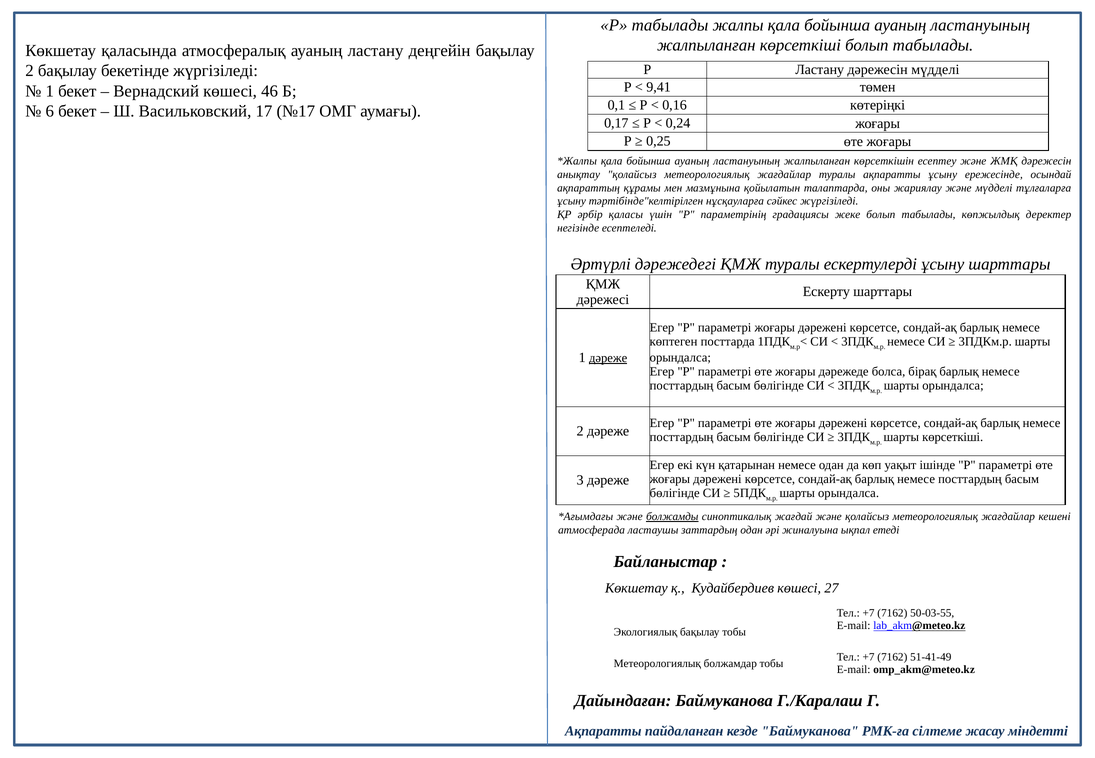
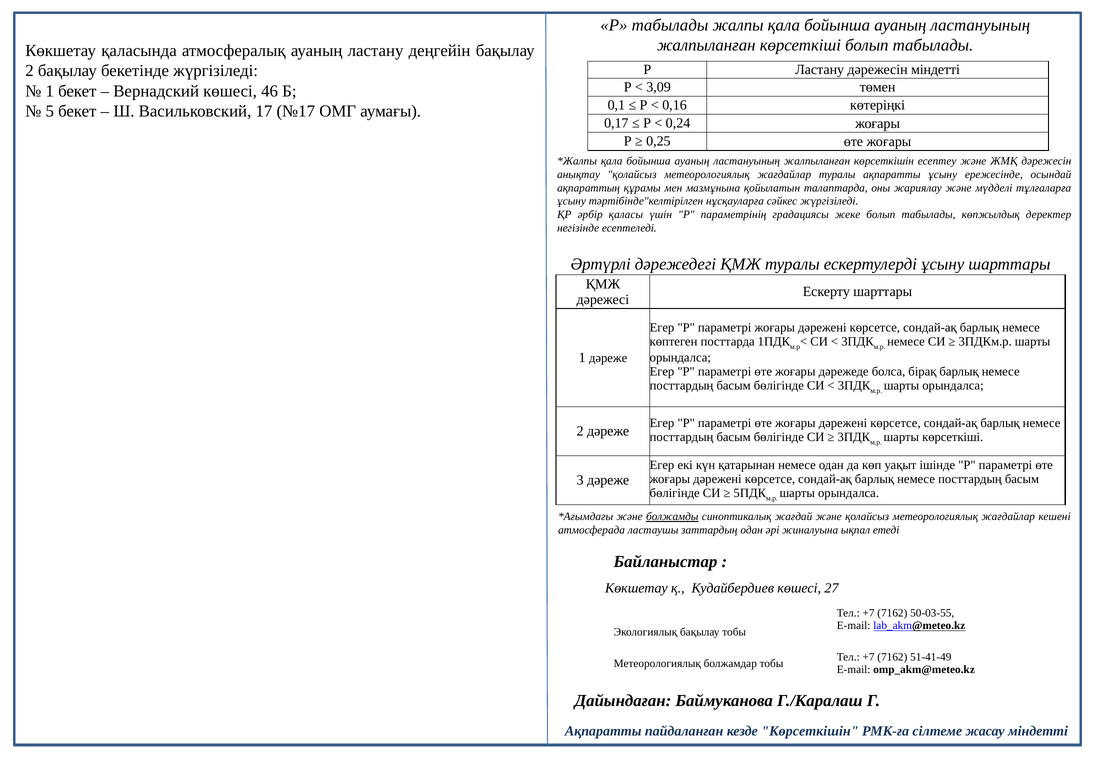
дәрежесін мүдделі: мүдделі -> міндетті (936, 70)
9,41: 9,41 -> 3,09 (659, 87)
6: 6 -> 5 (50, 111)
дәреже underline: present -> none (608, 358)
кезде Баймуканова: Баймуканова -> Көрсеткішін (810, 731)
